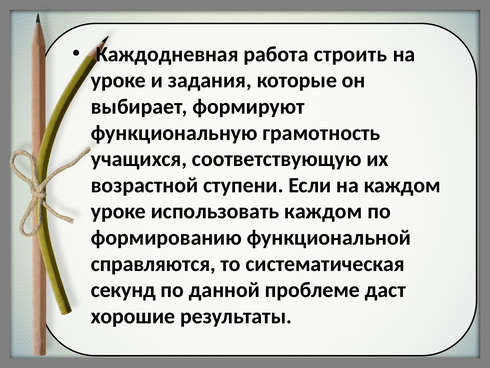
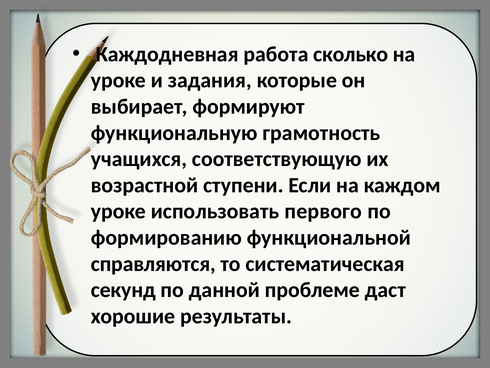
строить: строить -> сколько (351, 54)
использовать каждом: каждом -> первого (323, 211)
